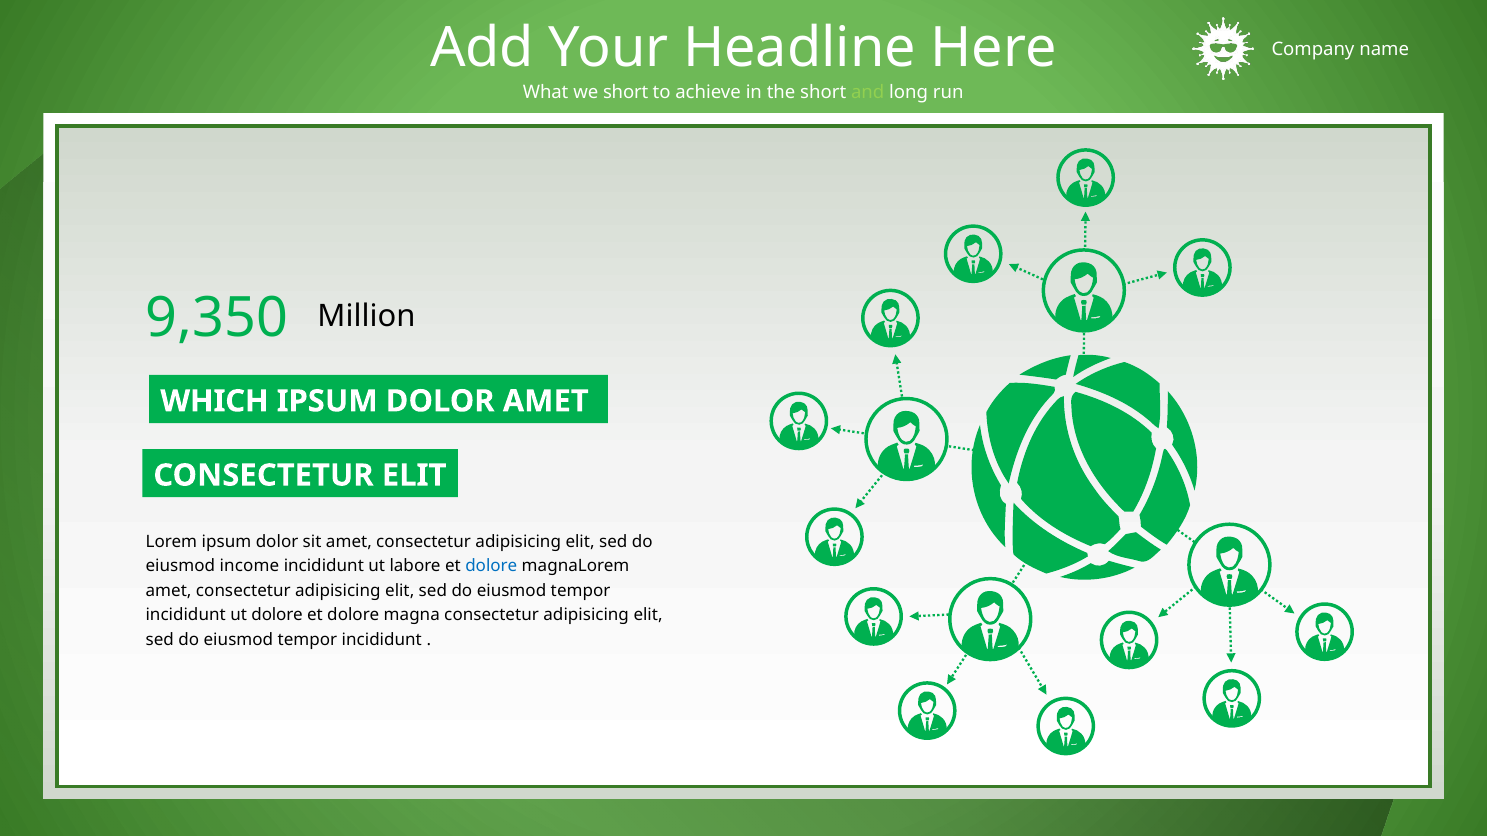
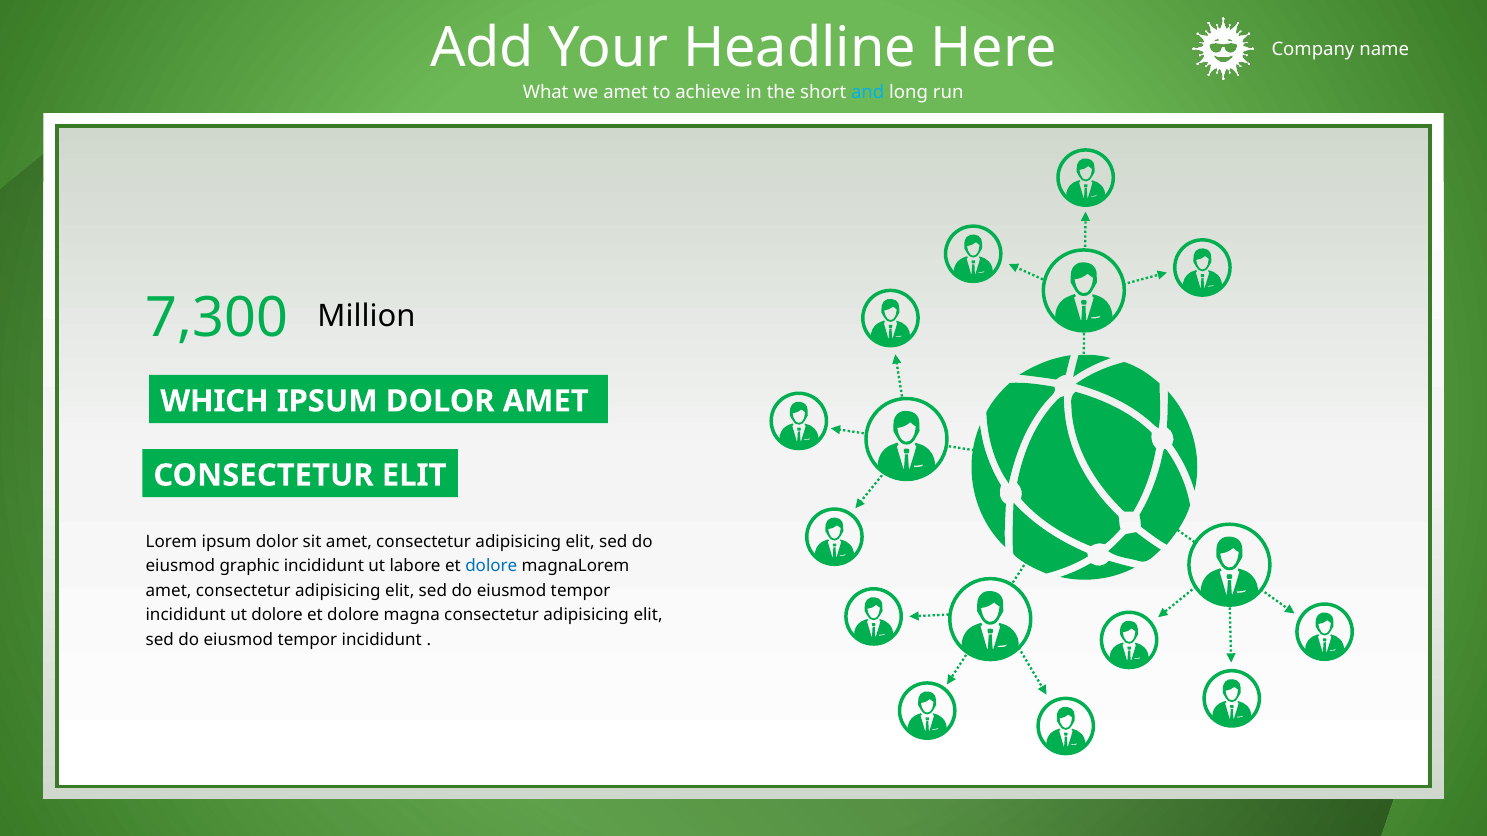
we short: short -> amet (626, 92)
and colour: light green -> light blue (868, 92)
9,350: 9,350 -> 7,300 (217, 319)
income: income -> graphic (250, 566)
